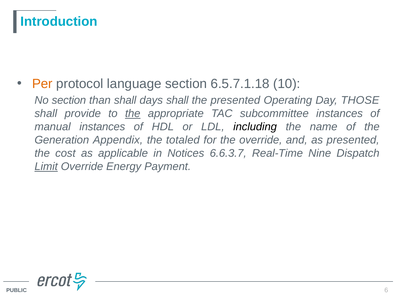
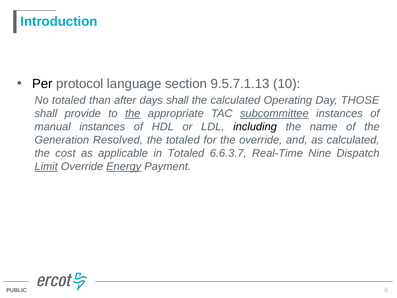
Per colour: orange -> black (42, 84)
6.5.7.1.18: 6.5.7.1.18 -> 9.5.7.1.13 (240, 84)
No section: section -> totaled (69, 100)
than shall: shall -> after (125, 100)
the presented: presented -> calculated (235, 100)
subcommittee underline: none -> present (274, 113)
Appendix: Appendix -> Resolved (118, 140)
as presented: presented -> calculated (353, 140)
in Notices: Notices -> Totaled (186, 153)
Energy underline: none -> present (124, 166)
